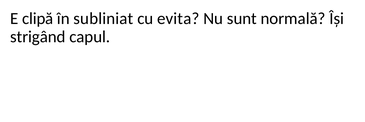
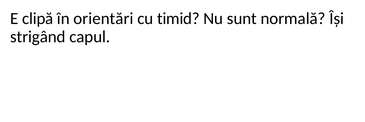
subliniat: subliniat -> orientări (103, 18)
evita: evita -> timid (178, 18)
